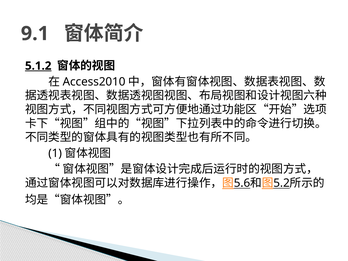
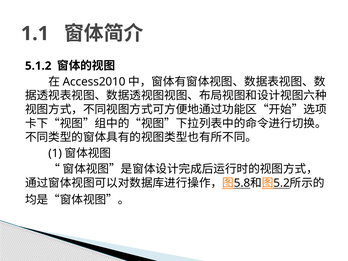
9.1: 9.1 -> 1.1 (35, 34)
5.1.2 underline: present -> none (38, 66)
5.6: 5.6 -> 5.8 (242, 183)
